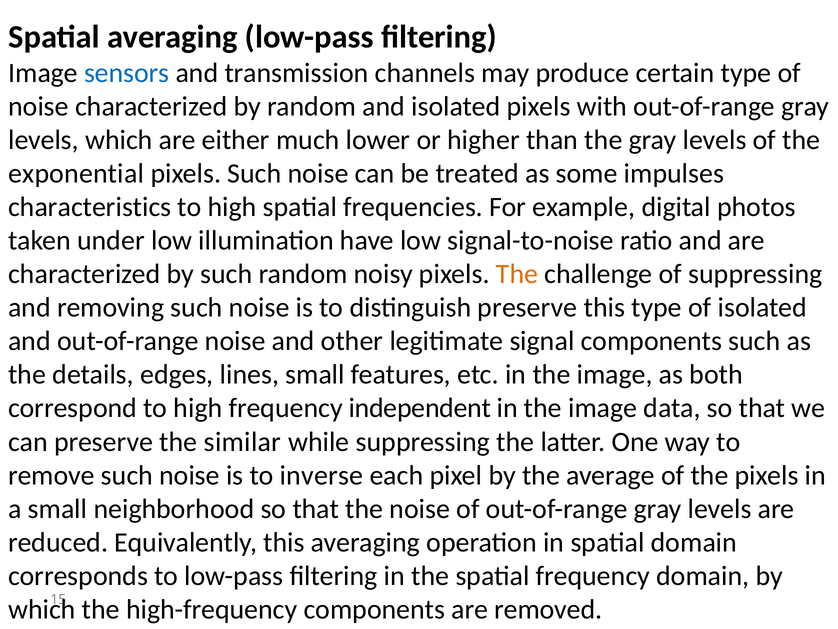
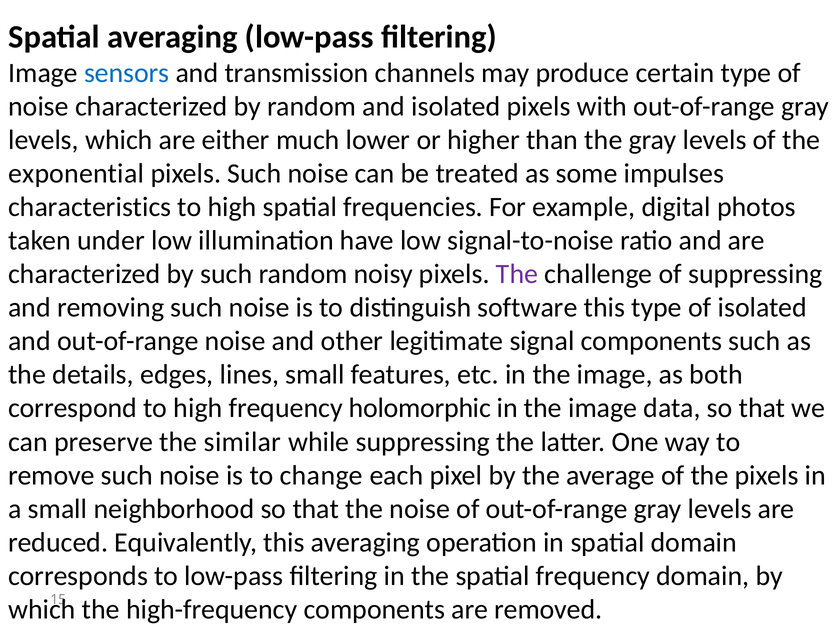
The colour: orange -> purple (517, 274)
distinguish preserve: preserve -> software (527, 307)
independent: independent -> holomorphic (420, 408)
inverse: inverse -> change (321, 475)
